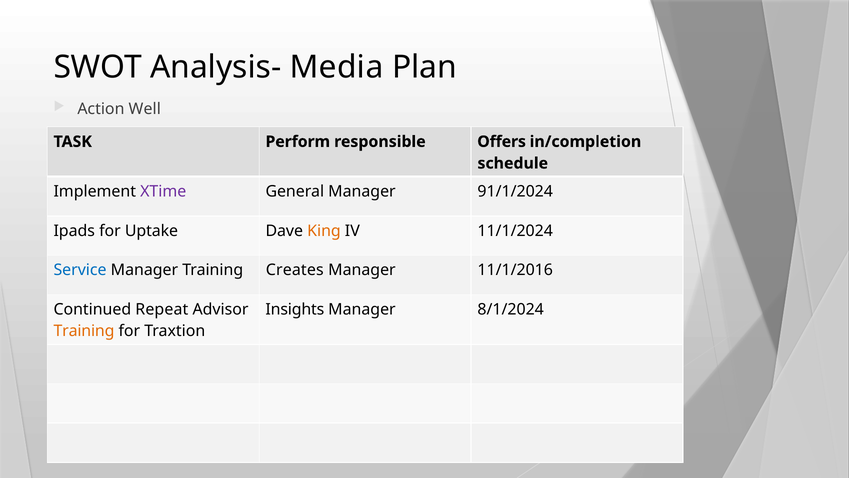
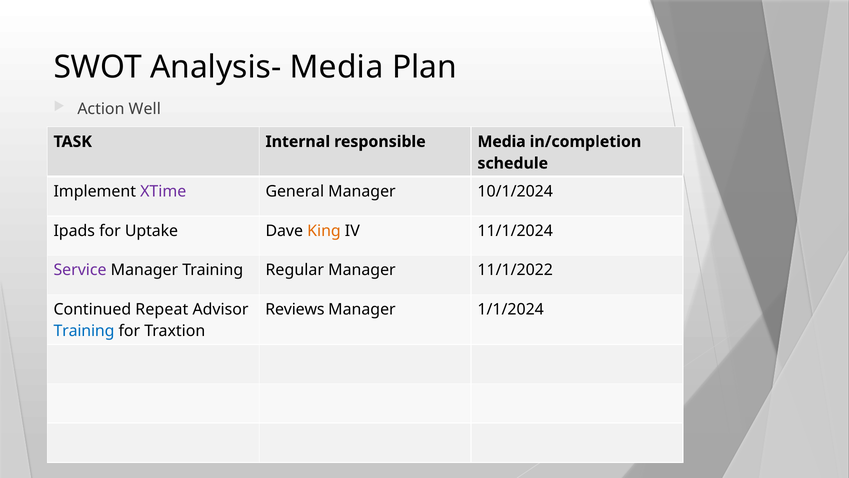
Perform: Perform -> Internal (298, 142)
responsible Offers: Offers -> Media (502, 142)
91/1/2024: 91/1/2024 -> 10/1/2024 (515, 191)
Service colour: blue -> purple (80, 270)
Creates: Creates -> Regular (295, 270)
11/1/2016: 11/1/2016 -> 11/1/2022 (515, 270)
Insights: Insights -> Reviews (295, 309)
8/1/2024: 8/1/2024 -> 1/1/2024 (511, 309)
Training colour: orange -> blue (84, 331)
